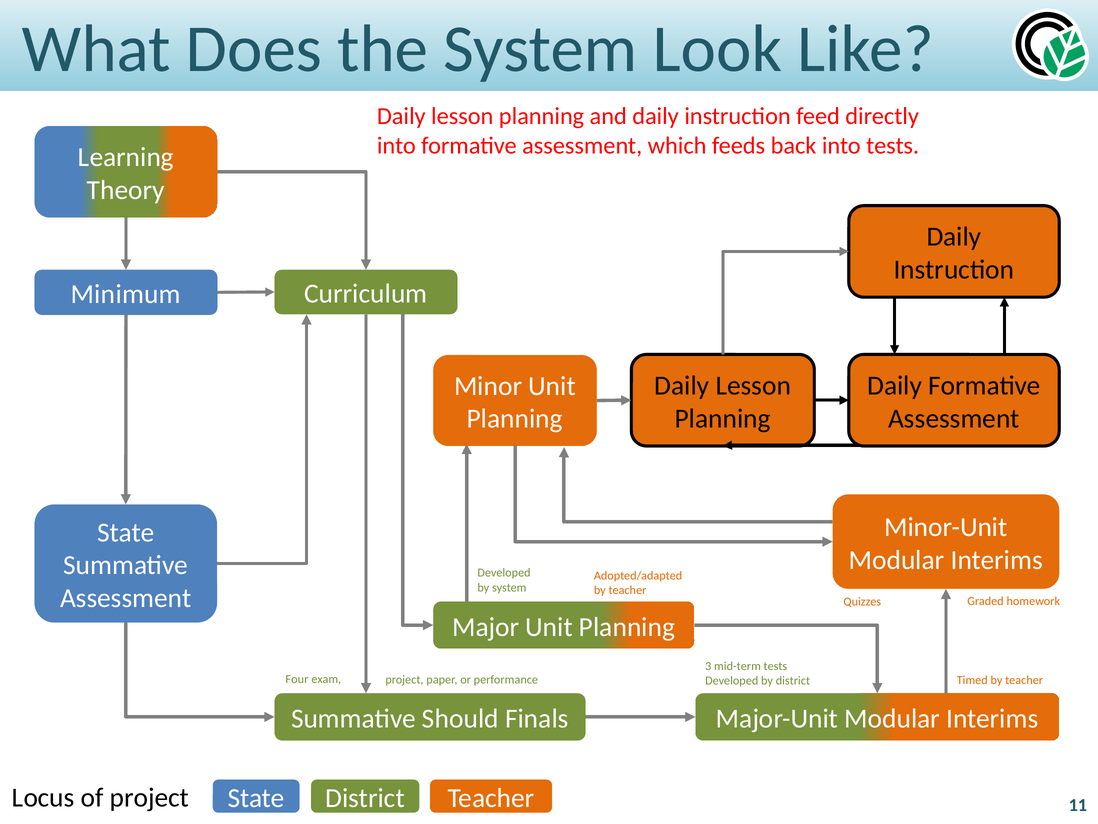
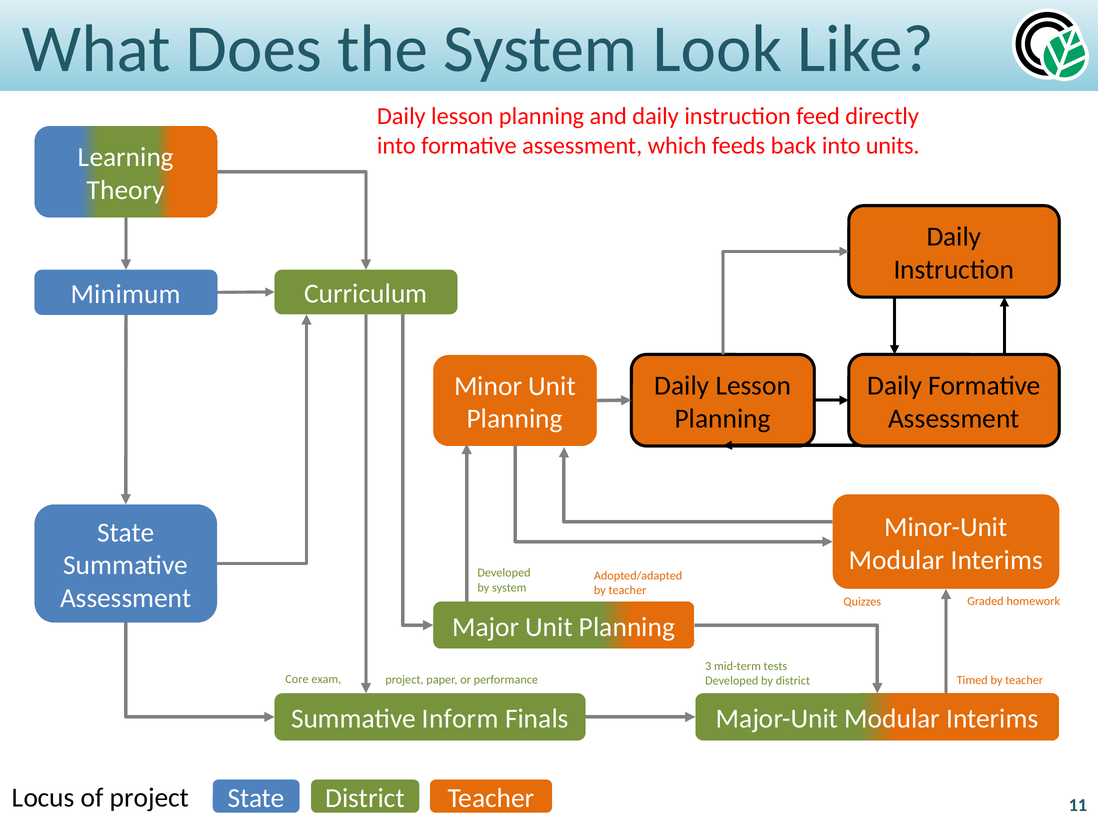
into tests: tests -> units (893, 145)
Four: Four -> Core (297, 679)
Should: Should -> Inform (460, 718)
